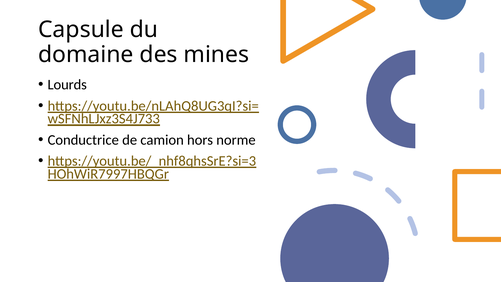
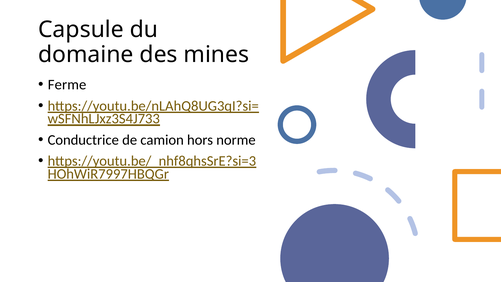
Lourds: Lourds -> Ferme (67, 85)
